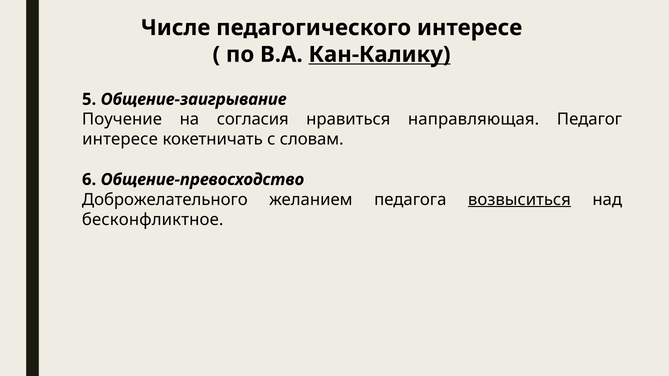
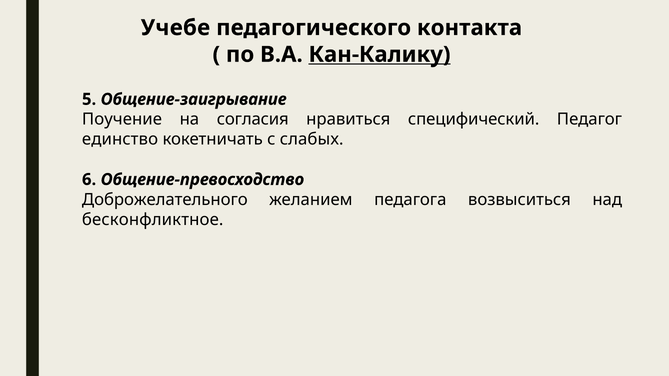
Числе: Числе -> Учебе (175, 28)
педагогического интересе: интересе -> контакта (470, 28)
направляющая: направляющая -> специфический (474, 119)
интересе: интересе -> единство (120, 140)
словам: словам -> слабых (312, 140)
возвыситься underline: present -> none (519, 200)
